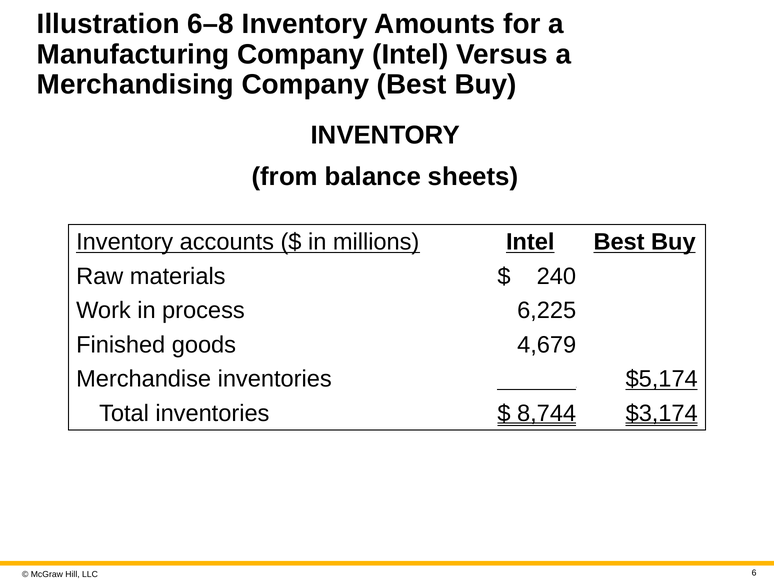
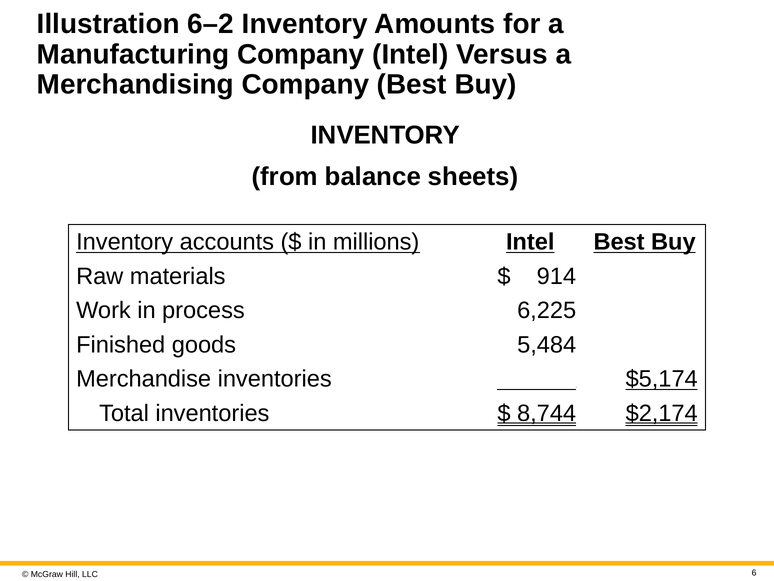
6–8: 6–8 -> 6–2 (211, 24)
240: 240 -> 914 (556, 276)
4,679: 4,679 -> 5,484 (547, 345)
$3,174: $3,174 -> $2,174 (662, 413)
